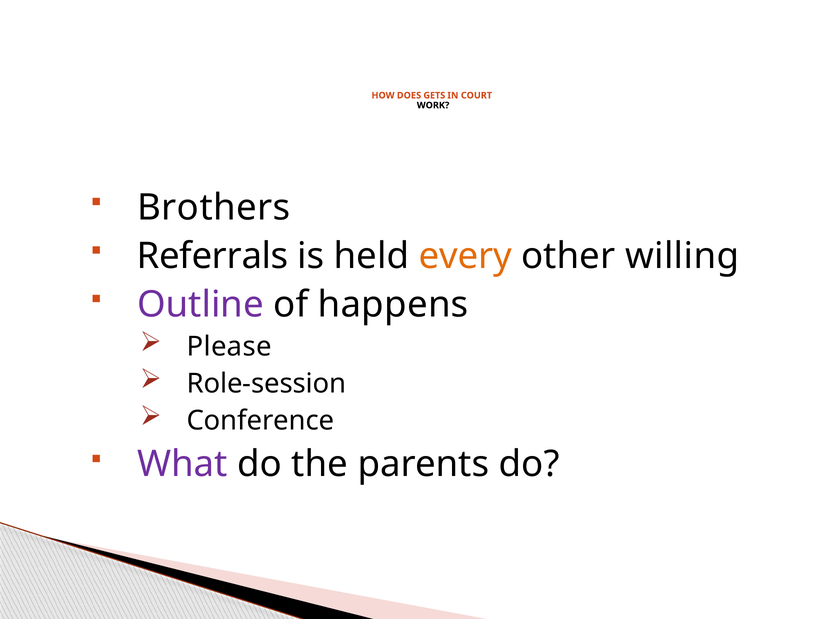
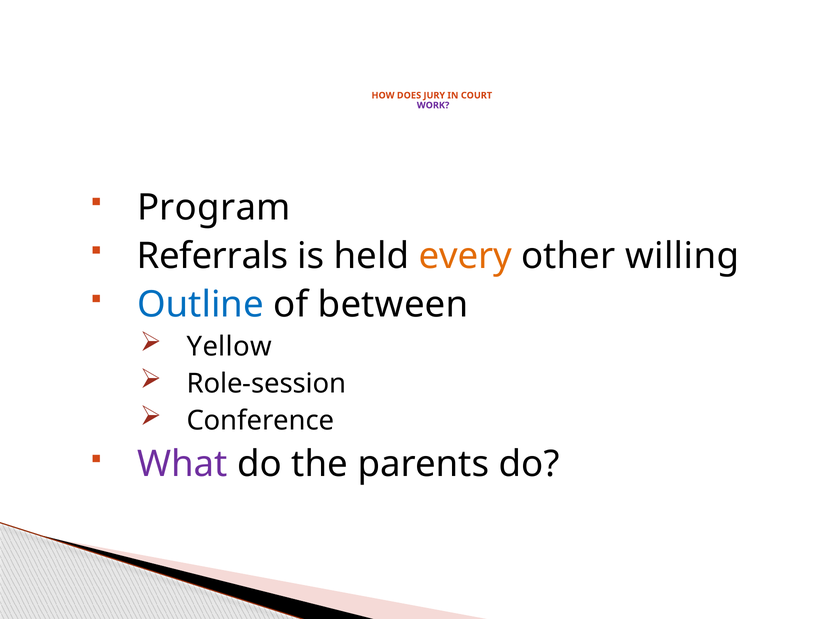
GETS: GETS -> JURY (434, 95)
WORK colour: black -> purple (433, 105)
Brothers: Brothers -> Program (214, 207)
Outline colour: purple -> blue (200, 305)
happens: happens -> between (393, 305)
Please: Please -> Yellow (229, 346)
